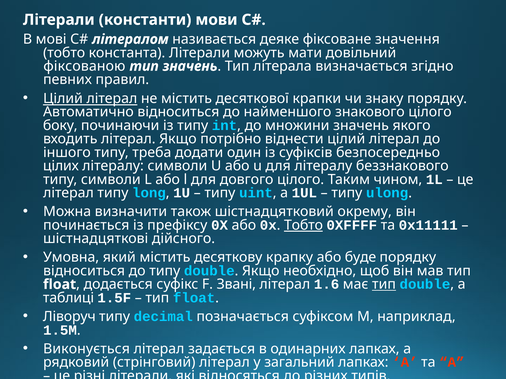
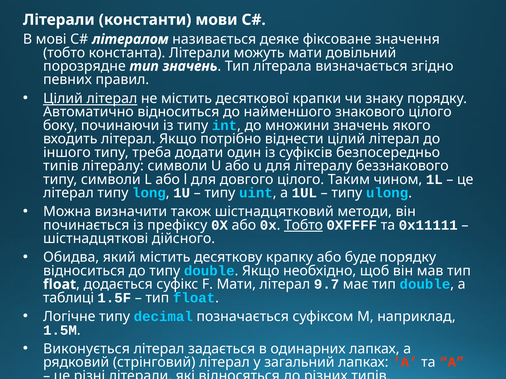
фіксованою: фіксованою -> порозрядне (84, 66)
цілих: цілих -> типів (61, 166)
окрему: окрему -> методи (365, 212)
Умовна: Умовна -> Обидва (71, 258)
F Звані: Звані -> Мати (236, 285)
1.6: 1.6 -> 9.7 (327, 285)
тип underline: present -> none (384, 285)
Ліворуч: Ліворуч -> Логічне (69, 317)
